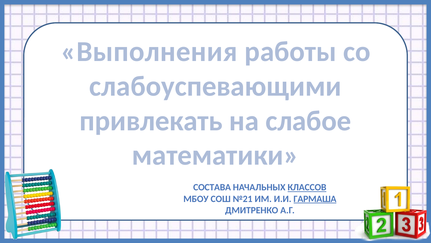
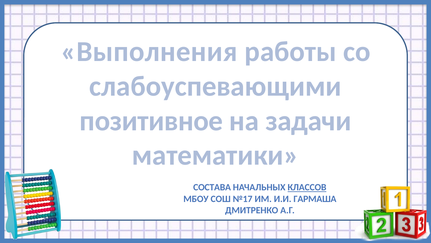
привлекать: привлекать -> позитивное (151, 121)
слабое: слабое -> задачи (308, 121)
№21: №21 -> №17 (243, 199)
ГАРМАША underline: present -> none (315, 199)
